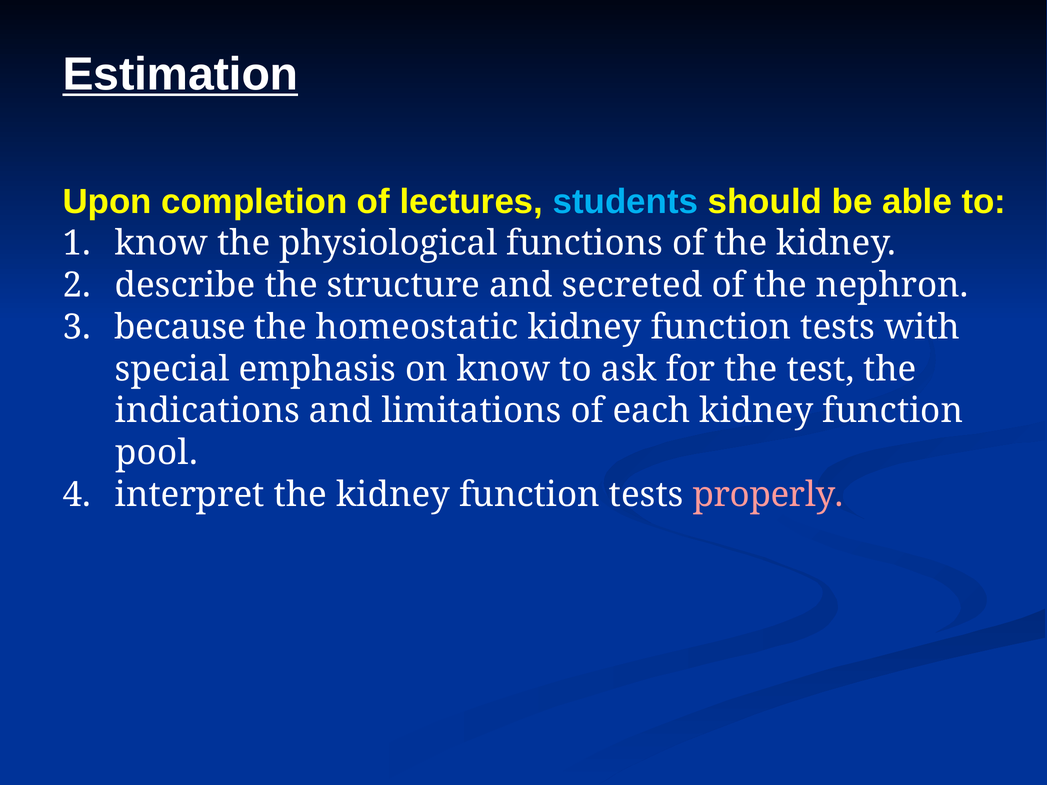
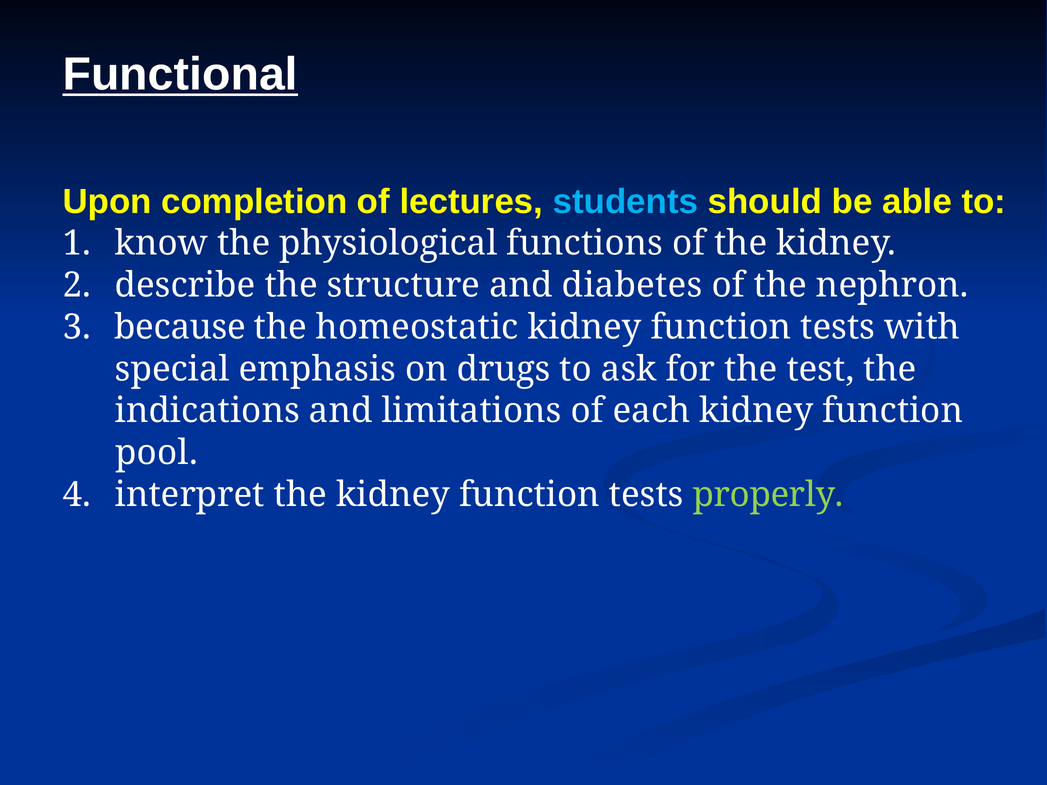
Estimation: Estimation -> Functional (180, 74)
secreted: secreted -> diabetes (632, 285)
on know: know -> drugs (504, 369)
properly colour: pink -> light green (768, 495)
